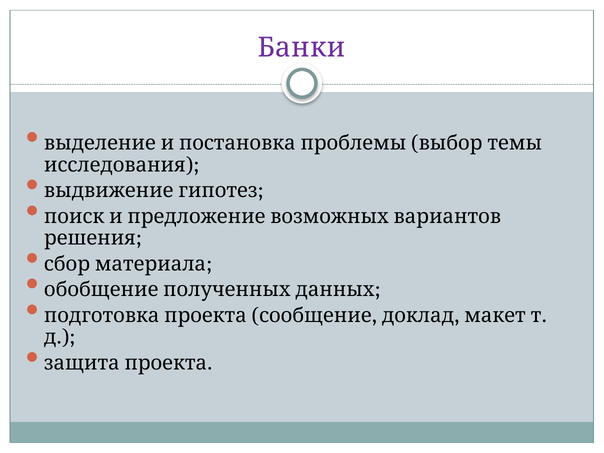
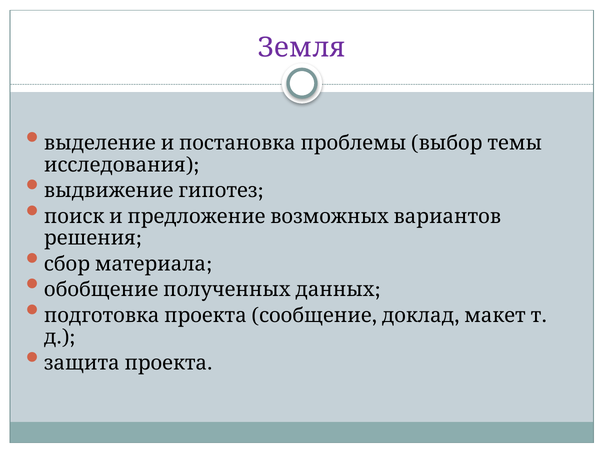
Банки: Банки -> Земля (302, 48)
